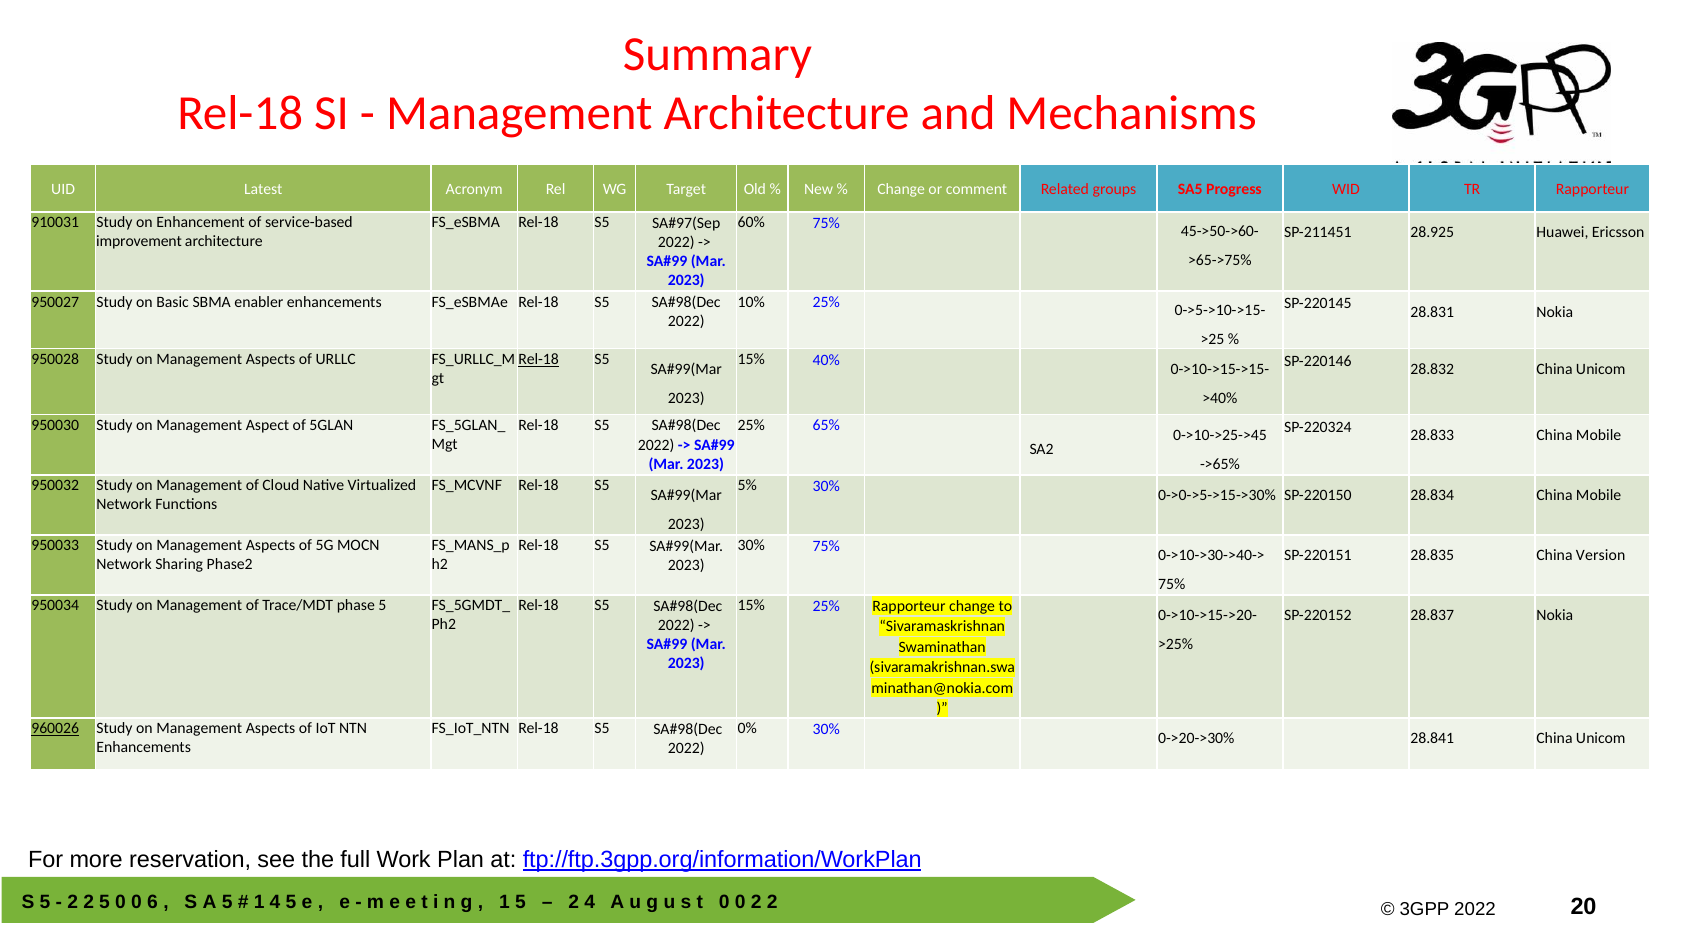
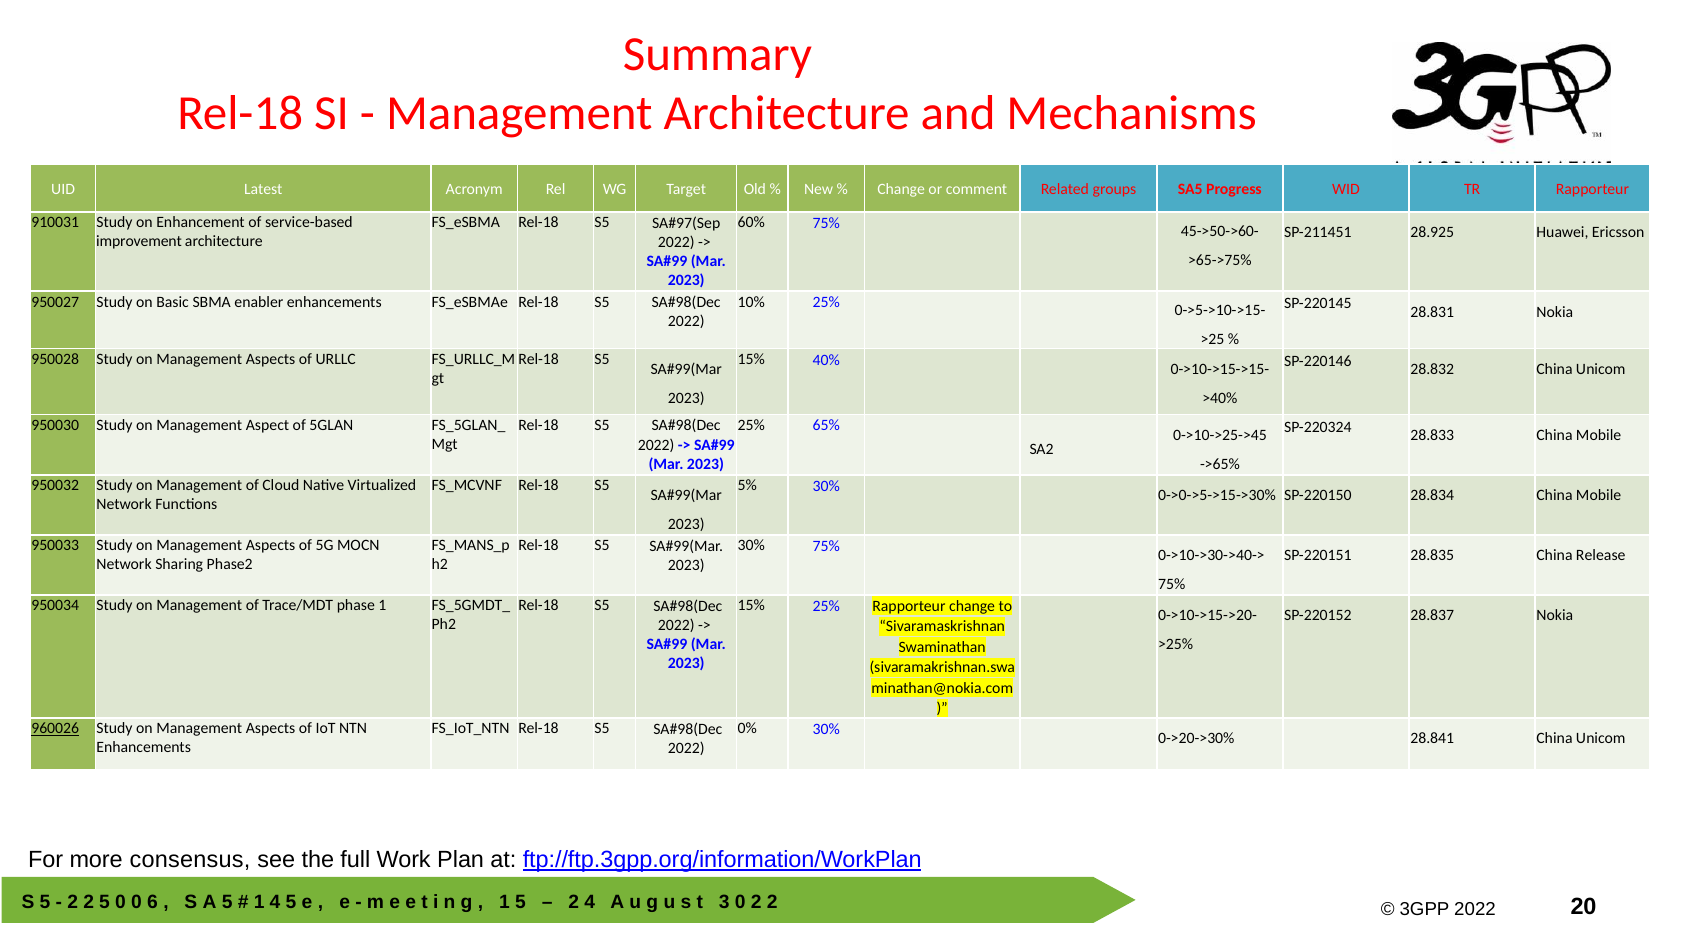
Rel-18 underline: present -> none (539, 360)
Version: Version -> Release (1601, 556)
phase 5: 5 -> 1 (382, 606)
reservation: reservation -> consensus (190, 860)
0: 0 -> 3 (724, 903)
